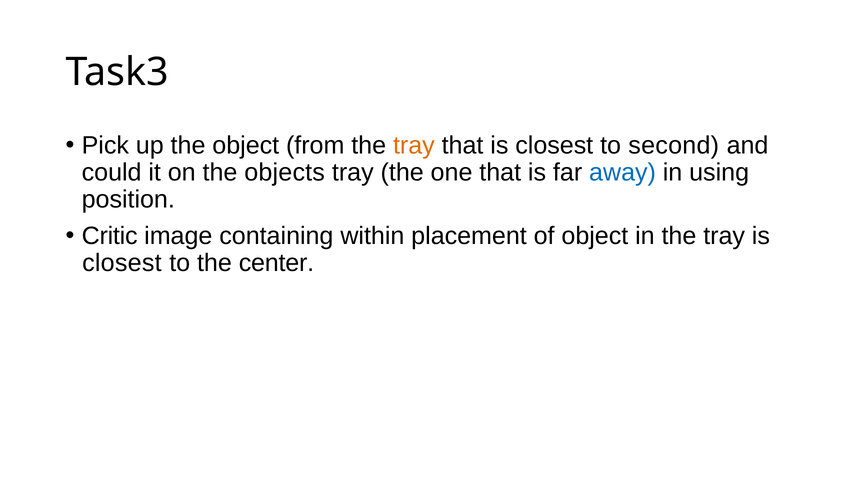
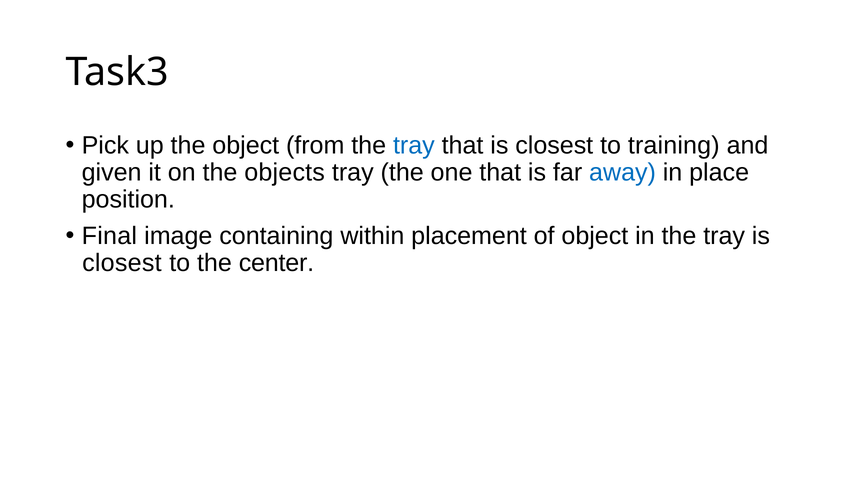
tray colour: orange -> blue (414, 145)
second: second -> training (674, 145)
could: could -> given (112, 172)
using: using -> place (719, 172)
Critic: Critic -> Final (109, 236)
